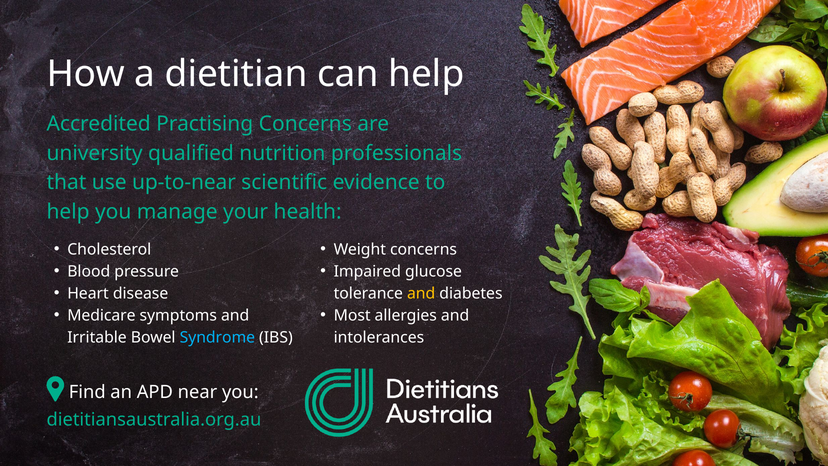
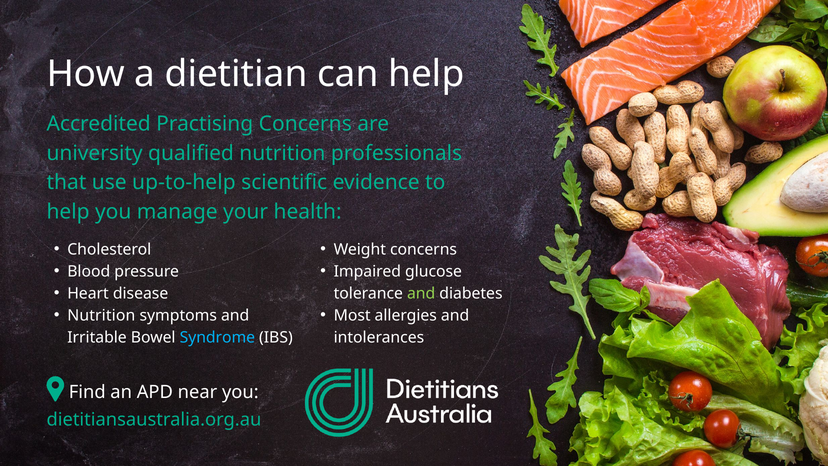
up-to-near: up-to-near -> up-to-help (184, 182)
and colour: yellow -> light green (421, 293)
Medicare: Medicare -> Nutrition (101, 315)
